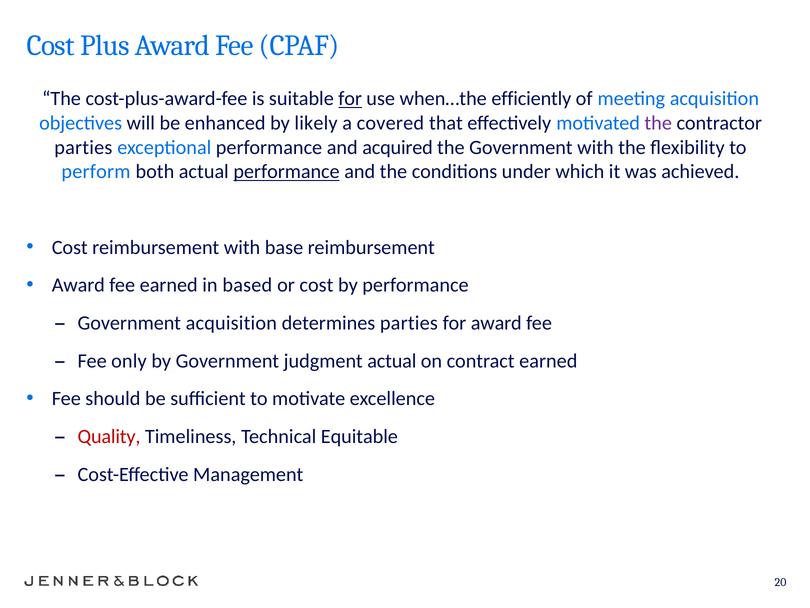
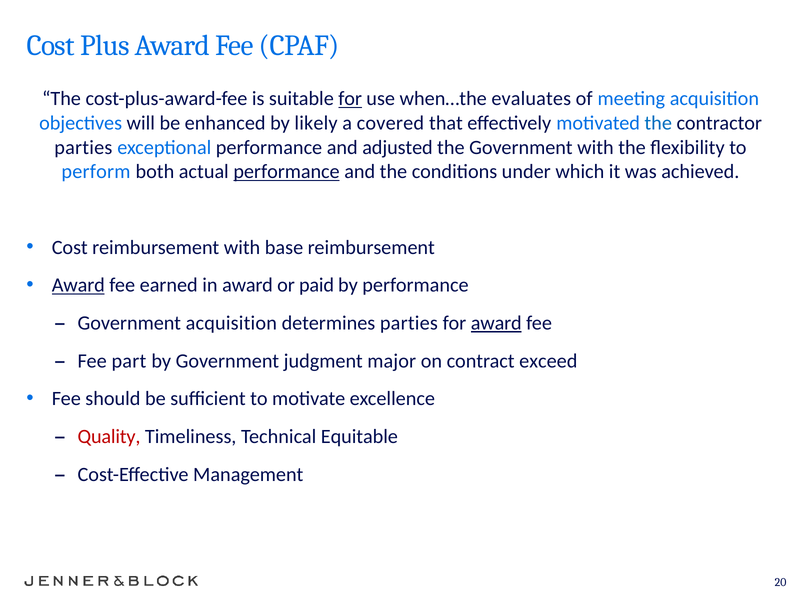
efficiently: efficiently -> evaluates (531, 99)
the colour: purple -> blue (658, 123)
acquired: acquired -> adjusted (397, 147)
Award underline: none -> present (78, 285)
in based: based -> award (248, 285)
or cost: cost -> paid (317, 285)
award underline: none -> present (496, 323)
only: only -> part (129, 361)
judgment actual: actual -> major (392, 361)
contract earned: earned -> exceed (548, 361)
